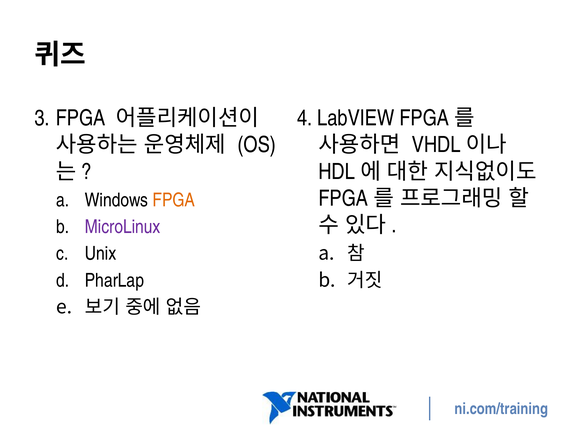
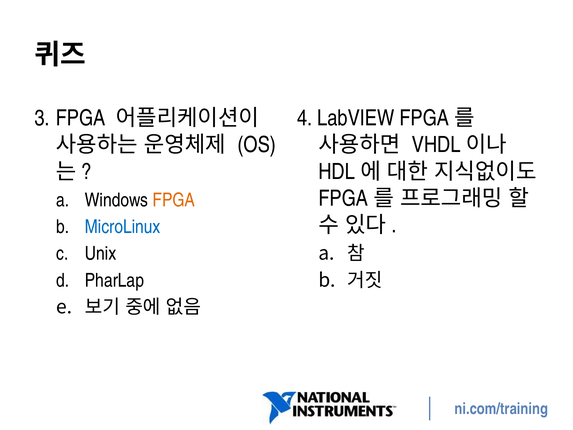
MicroLinux colour: purple -> blue (123, 227)
